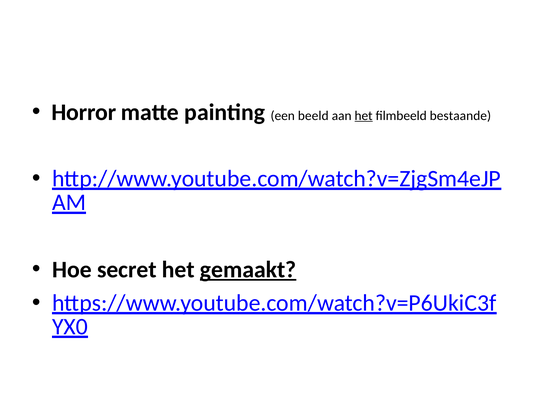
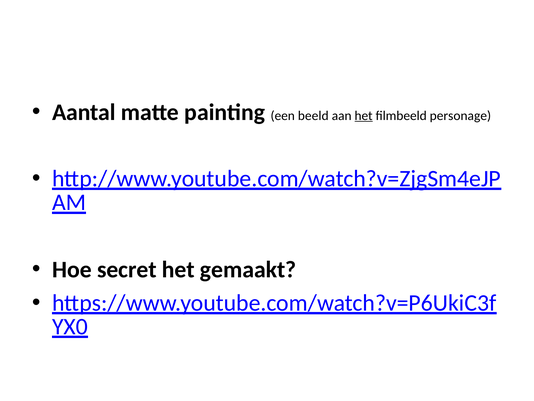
Horror: Horror -> Aantal (84, 112)
bestaande: bestaande -> personage (460, 115)
gemaakt underline: present -> none (248, 269)
